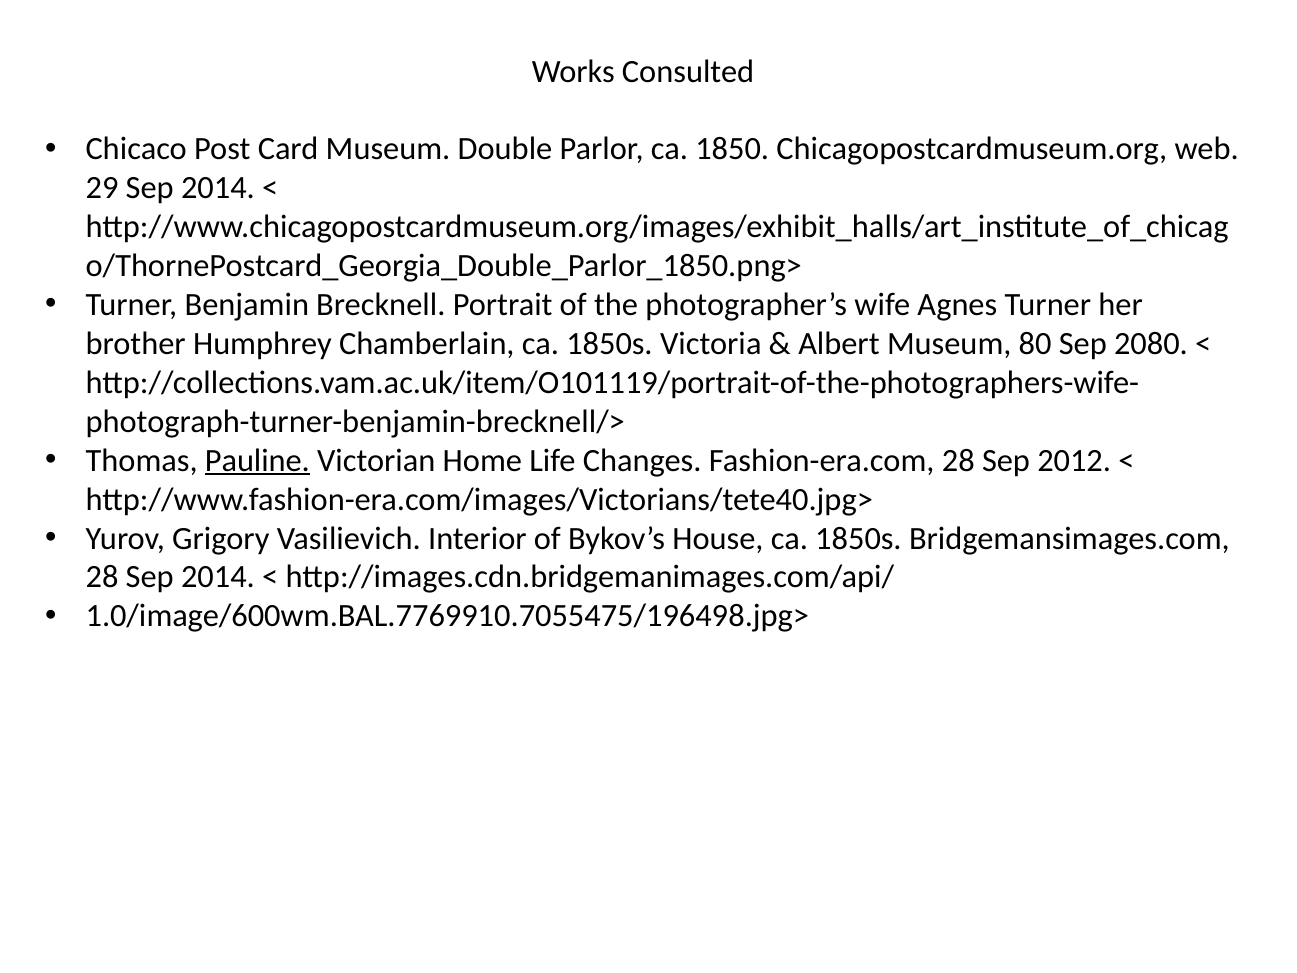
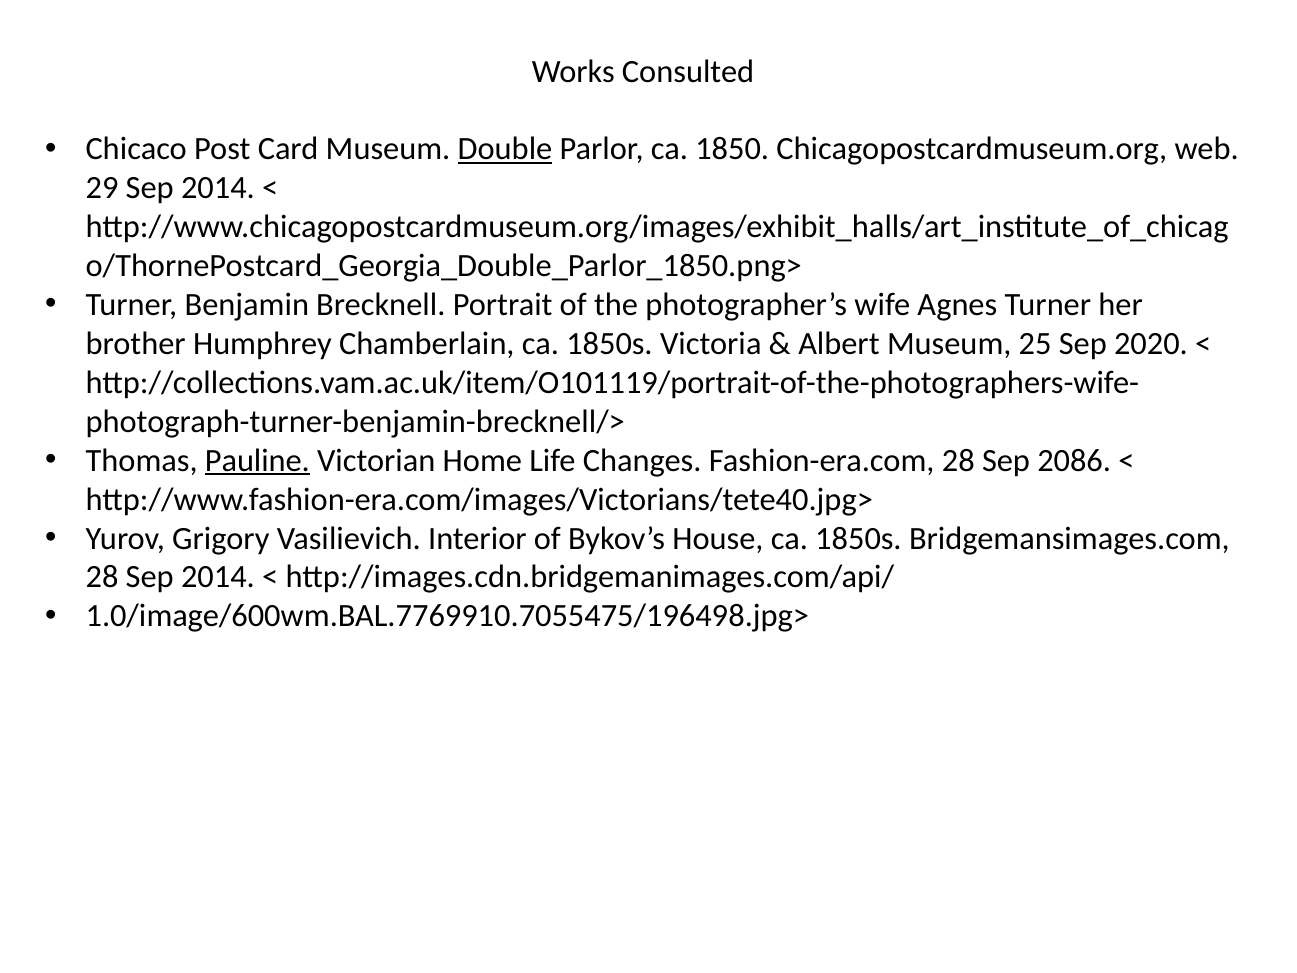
Double underline: none -> present (505, 149)
80: 80 -> 25 (1035, 344)
2080: 2080 -> 2020 (1151, 344)
2012: 2012 -> 2086 (1074, 460)
